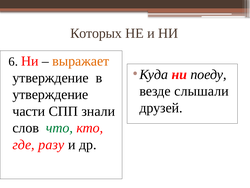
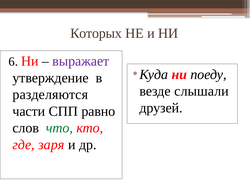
выражает colour: orange -> purple (81, 61)
утверждение: утверждение -> разделяются (50, 94)
знали: знали -> равно (98, 111)
разу: разу -> заря (51, 144)
